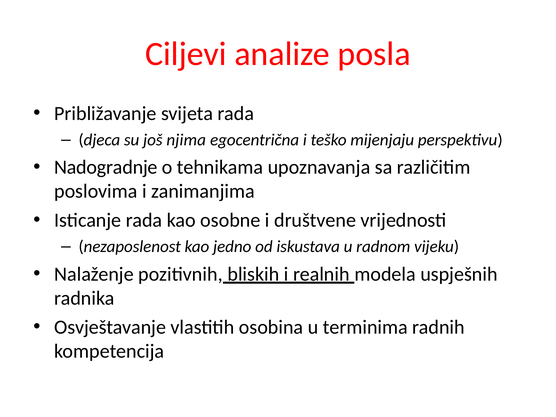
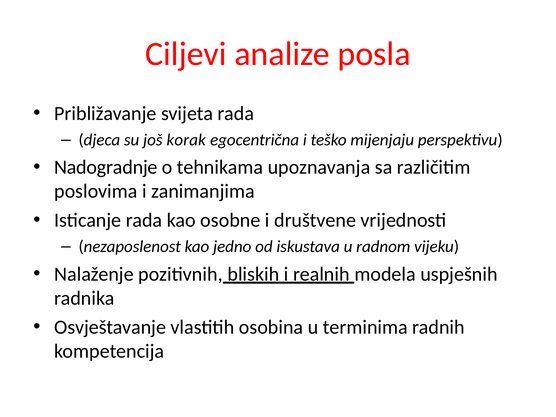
njima: njima -> korak (186, 140)
